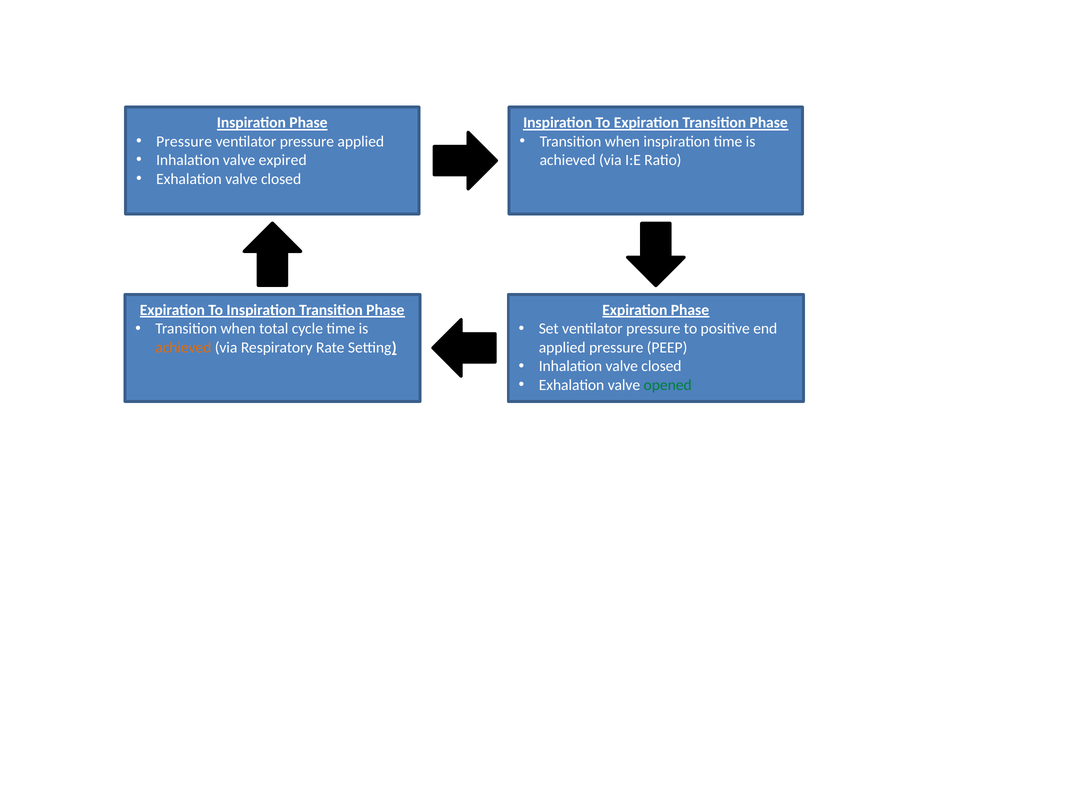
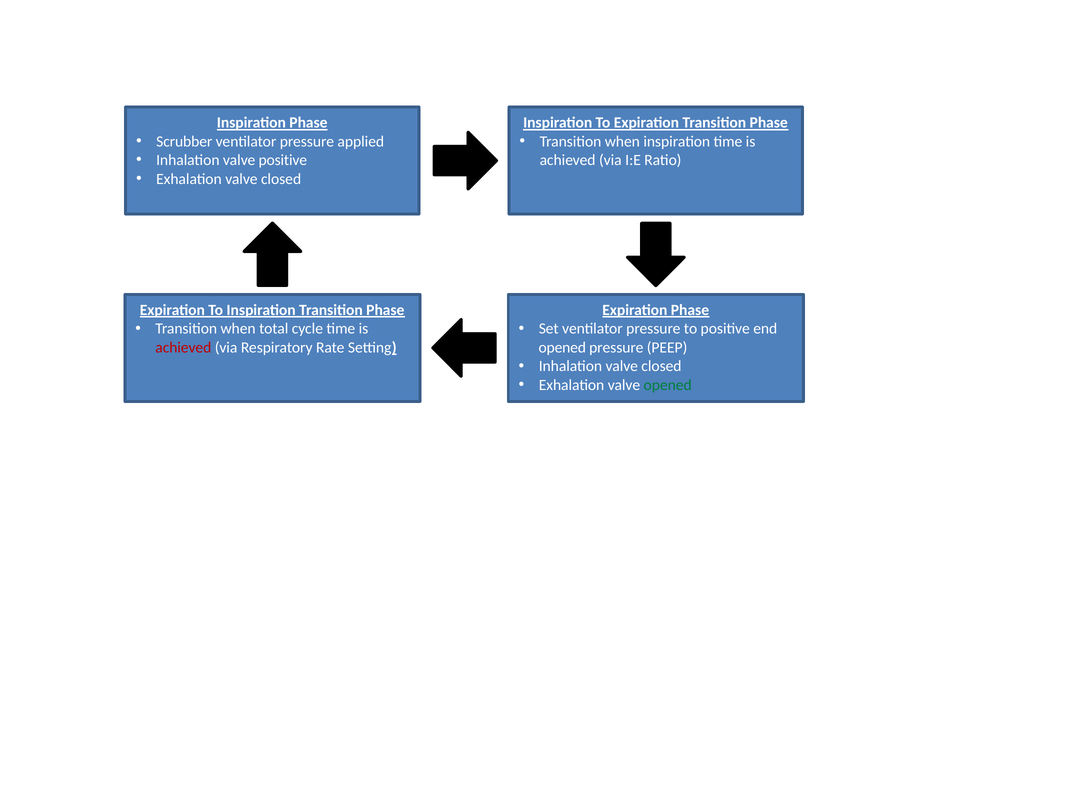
Pressure: Pressure -> Scrubber (184, 141)
valve expired: expired -> positive (283, 160)
achieved colour: orange -> red (183, 347)
applied: applied -> opened (562, 347)
